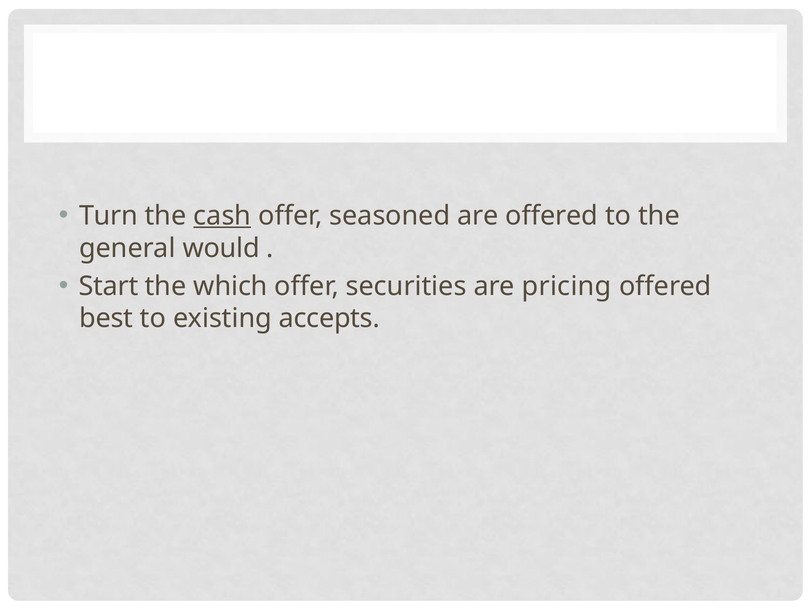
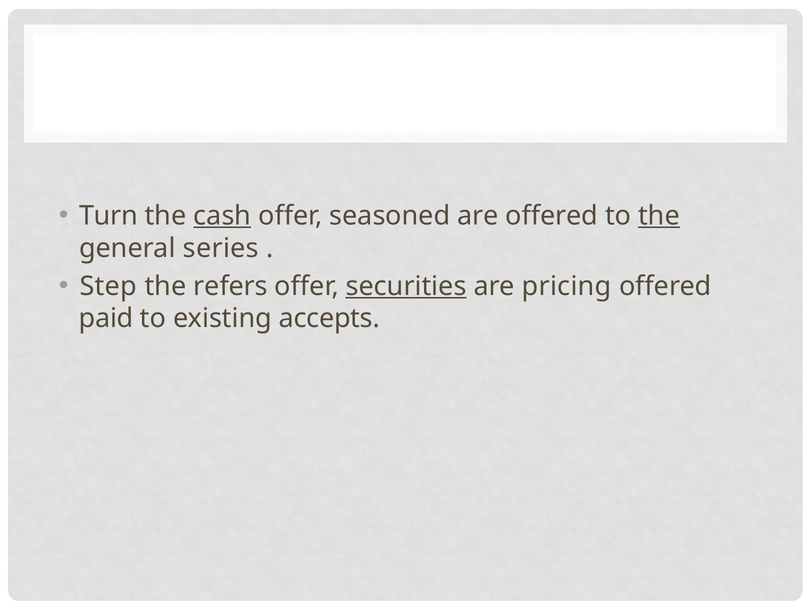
the underline: none -> present (659, 215)
would: would -> series (221, 248)
Start: Start -> Step (108, 286)
which: which -> refers (231, 286)
securities underline: none -> present (406, 286)
best: best -> paid (106, 318)
